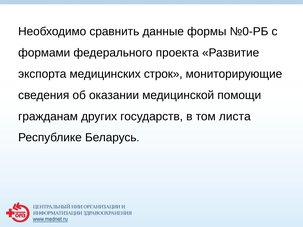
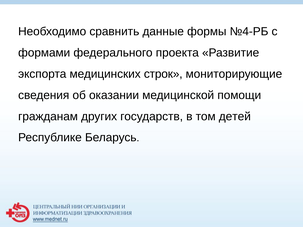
№0-РБ: №0-РБ -> №4-РБ (249, 32)
листа: листа -> детей (235, 117)
